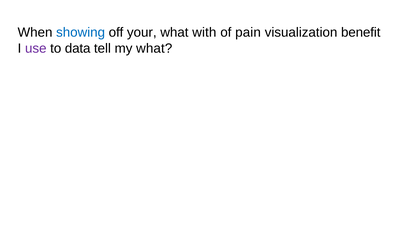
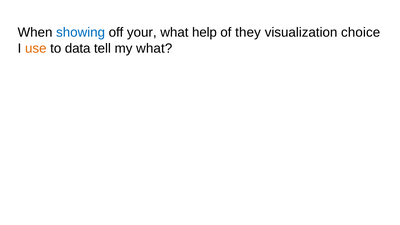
with: with -> help (204, 32)
pain: pain -> they (248, 32)
benefit: benefit -> choice (361, 32)
use colour: purple -> orange (36, 48)
